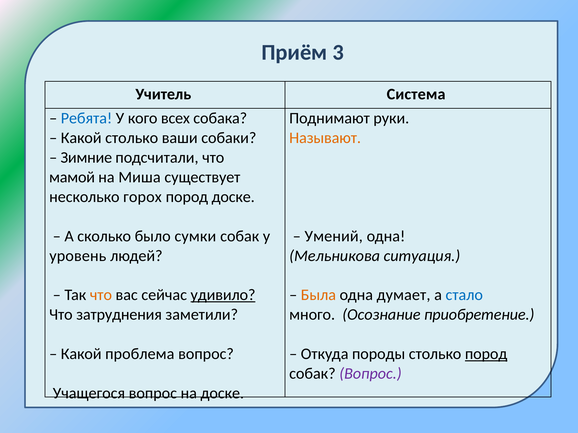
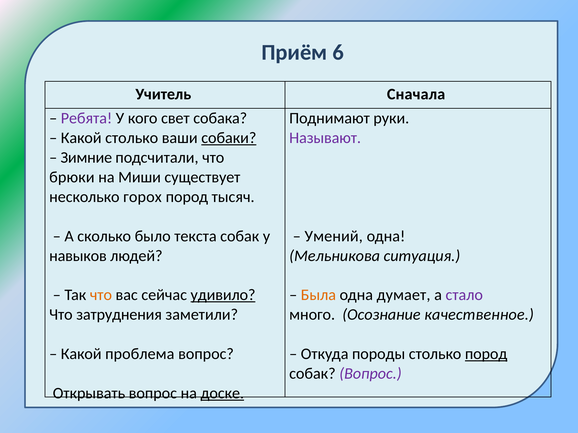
3: 3 -> 6 (338, 53)
Система: Система -> Сначала (416, 94)
Ребята colour: blue -> purple (86, 118)
всех: всех -> свет (175, 118)
собаки underline: none -> present (229, 138)
Называют colour: orange -> purple (325, 138)
мамой: мамой -> брюки (72, 177)
Миша: Миша -> Миши (140, 177)
пород доске: доске -> тысяч (233, 197)
сумки: сумки -> текста (195, 236)
уровень: уровень -> навыков (78, 256)
стало colour: blue -> purple (464, 295)
приобретение: приобретение -> качественное (479, 315)
Учащегося: Учащегося -> Открывать (89, 394)
доске underline: none -> present (222, 394)
